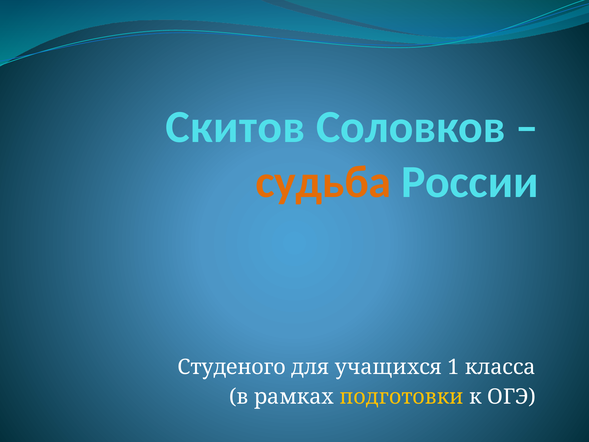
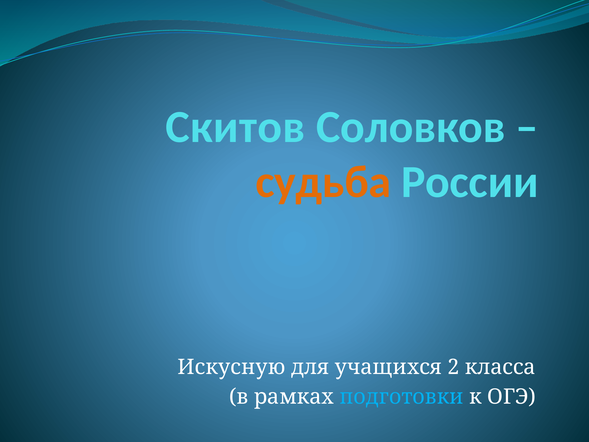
Студеного: Студеного -> Искусную (231, 367)
1: 1 -> 2 (453, 367)
подготовки colour: yellow -> light blue (402, 397)
